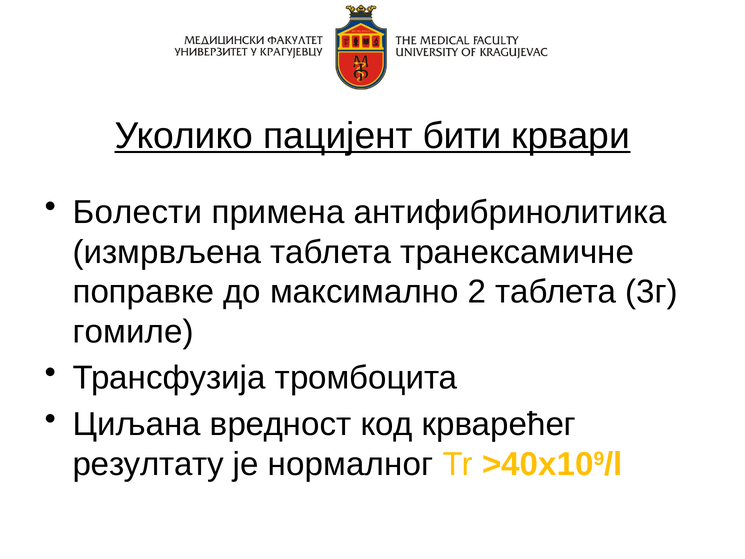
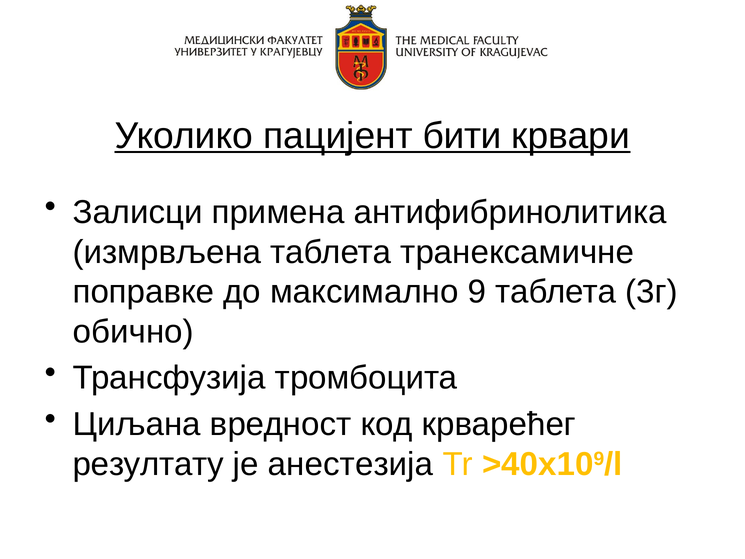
Болести: Болести -> Залисци (138, 212)
2: 2 -> 9 (477, 292)
гомиле: гомиле -> обично (133, 332)
нормалног: нормалног -> анестезија (351, 464)
